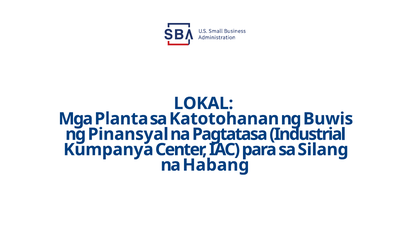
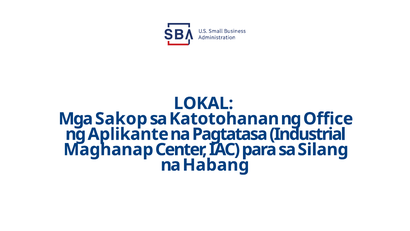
Planta: Planta -> Sakop (121, 119)
Buwis: Buwis -> Office (328, 119)
Pinansyal: Pinansyal -> Aplikante (128, 134)
Kumpanya: Kumpanya -> Maghanap (108, 149)
